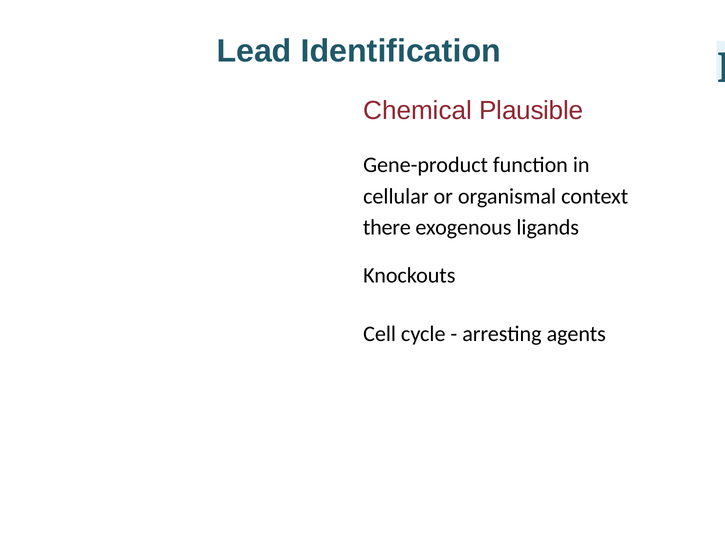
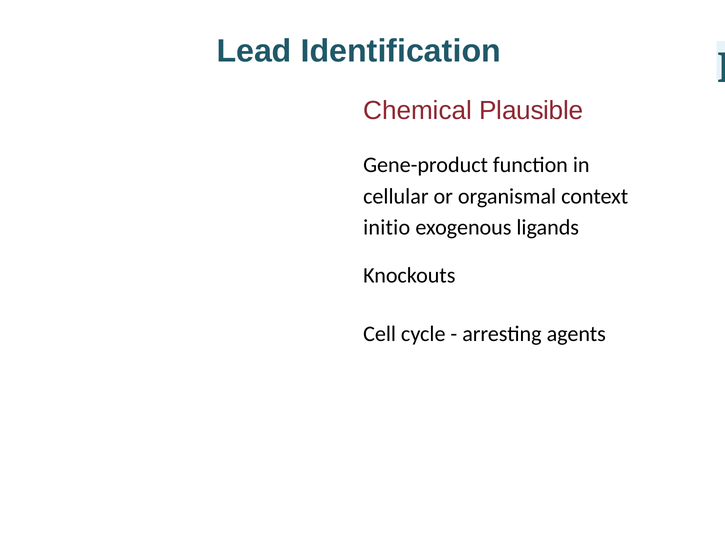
there: there -> initio (387, 227)
